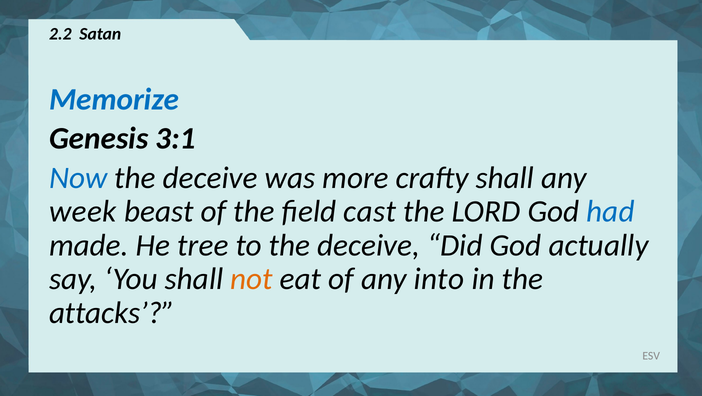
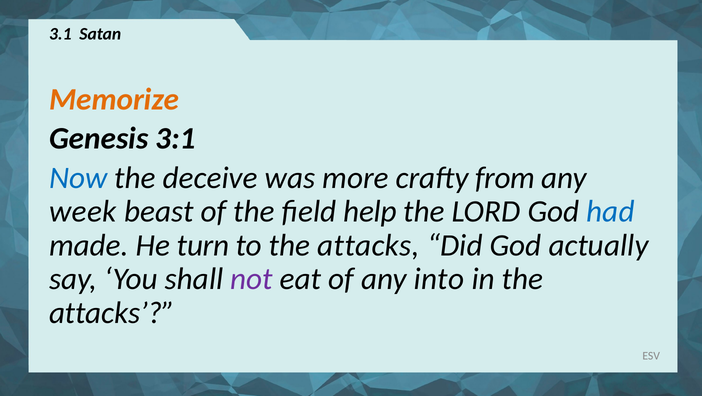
2.2: 2.2 -> 3.1 (60, 34)
Memorize colour: blue -> orange (114, 99)
crafty shall: shall -> from (505, 178)
cast: cast -> help (370, 212)
tree: tree -> turn (203, 245)
to the deceive: deceive -> attacks (369, 245)
not colour: orange -> purple (252, 279)
